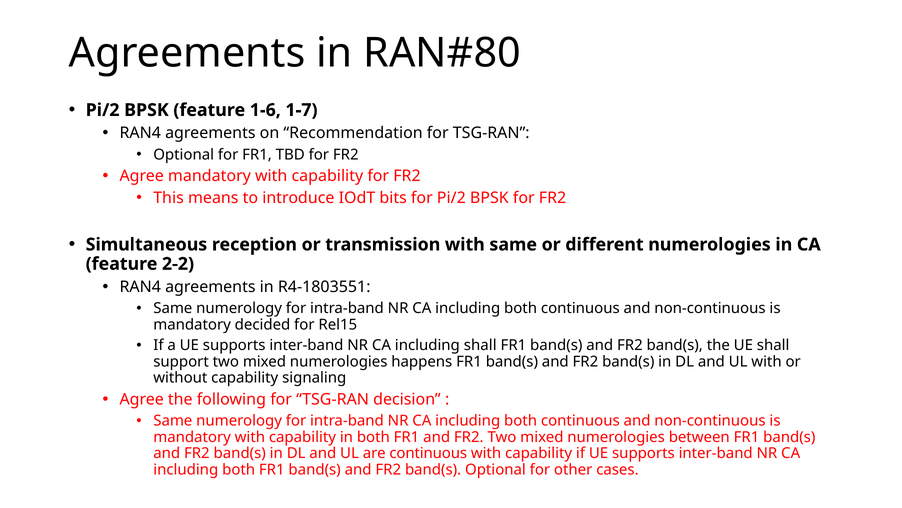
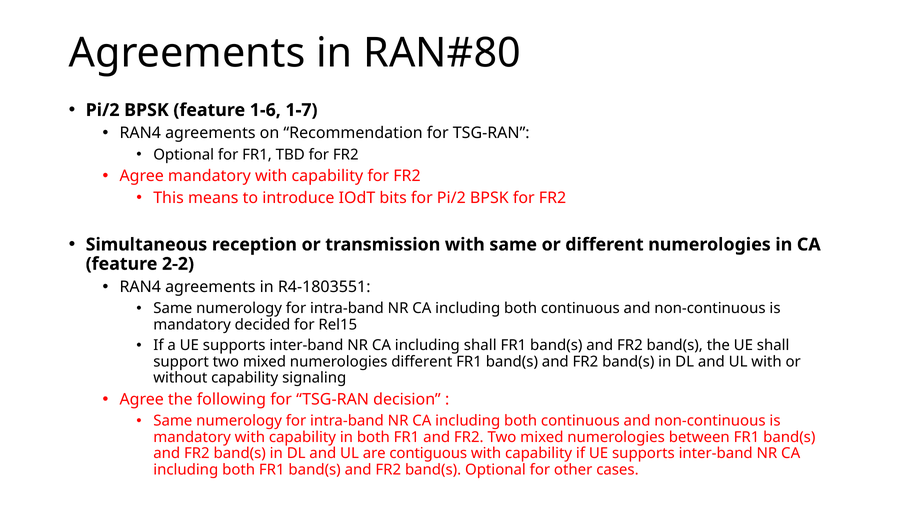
numerologies happens: happens -> different (422, 361)
are continuous: continuous -> contiguous (428, 453)
